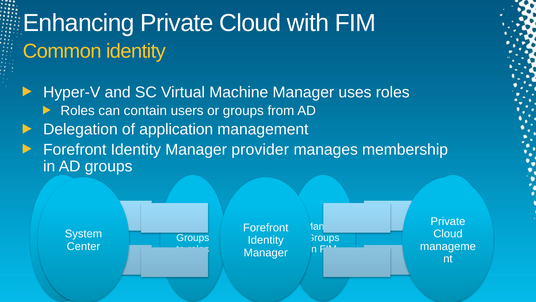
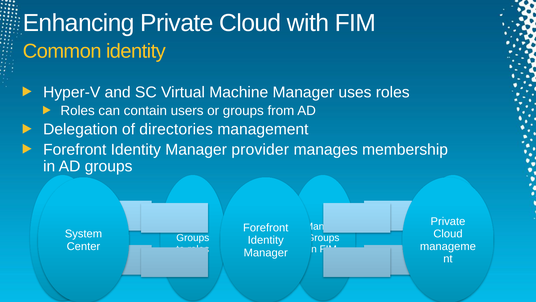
application: application -> directories (176, 129)
